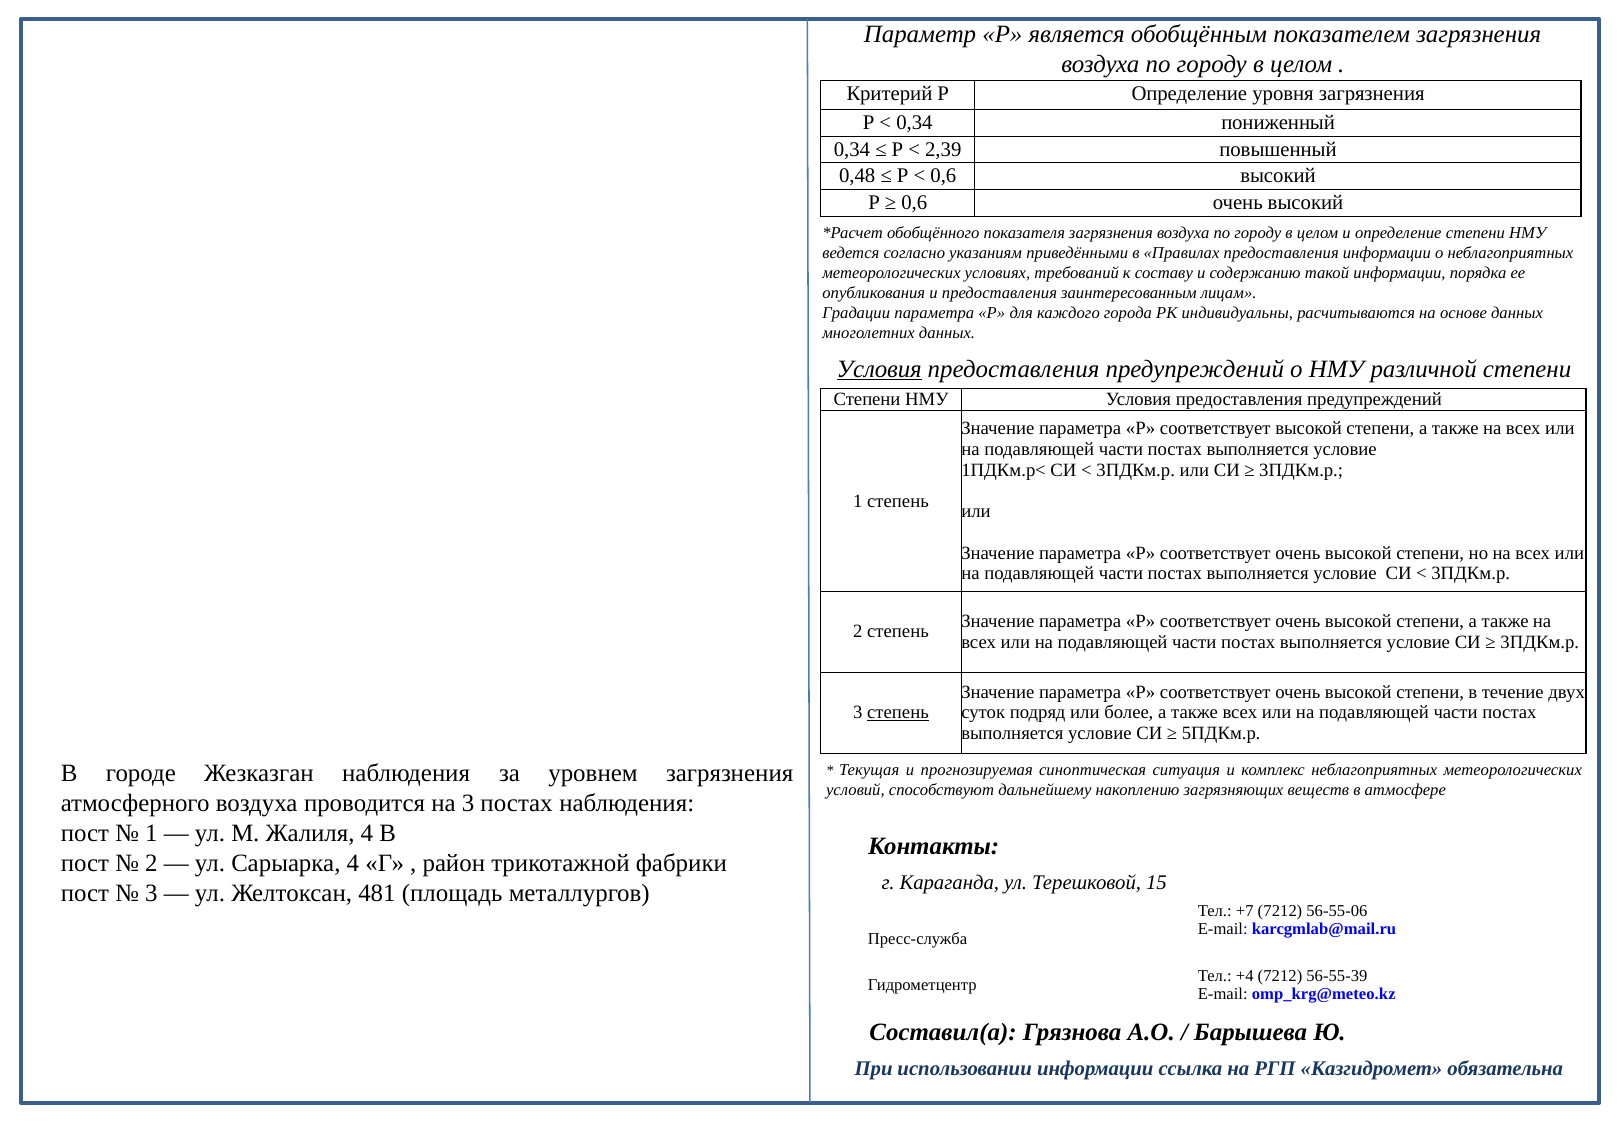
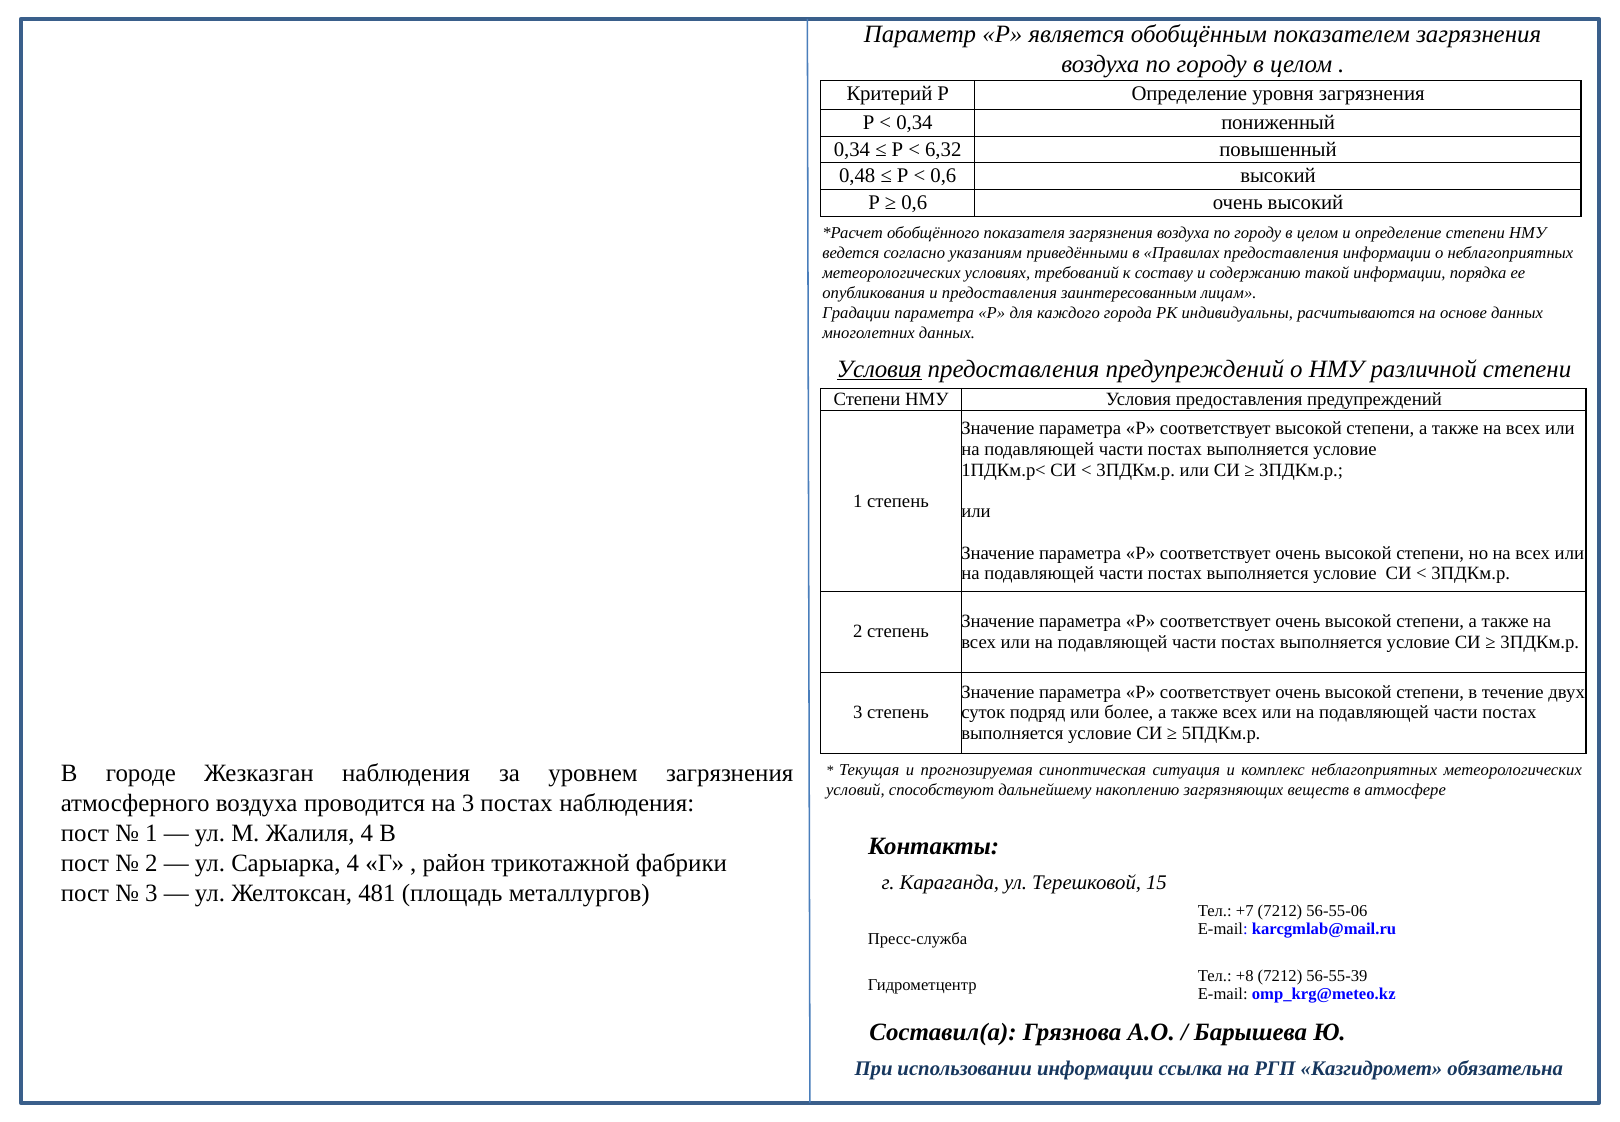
2,39: 2,39 -> 6,32 (943, 149)
степень underline: present -> none (898, 712)
+4: +4 -> +8 (1245, 975)
